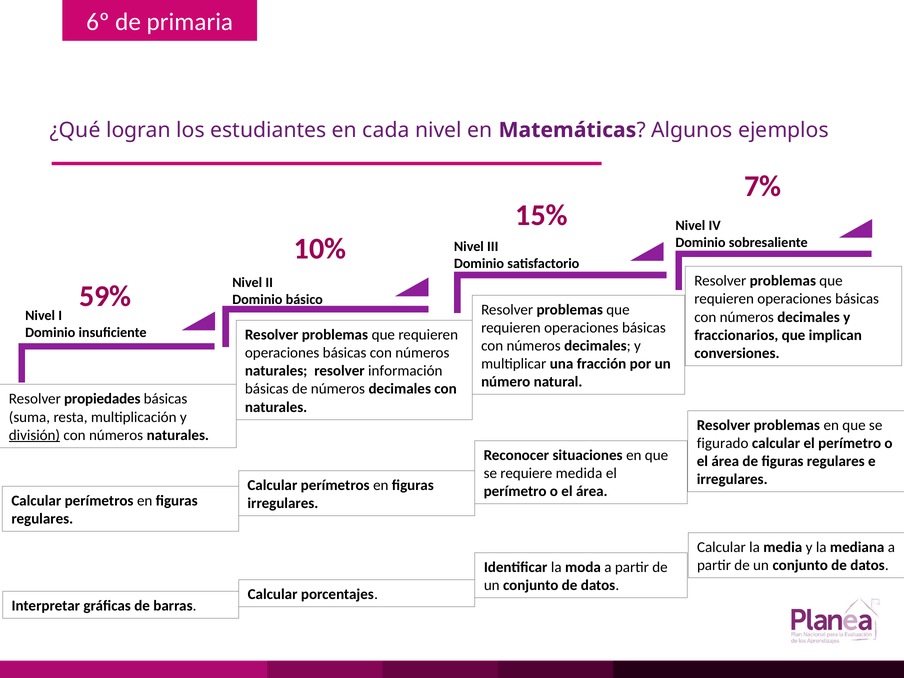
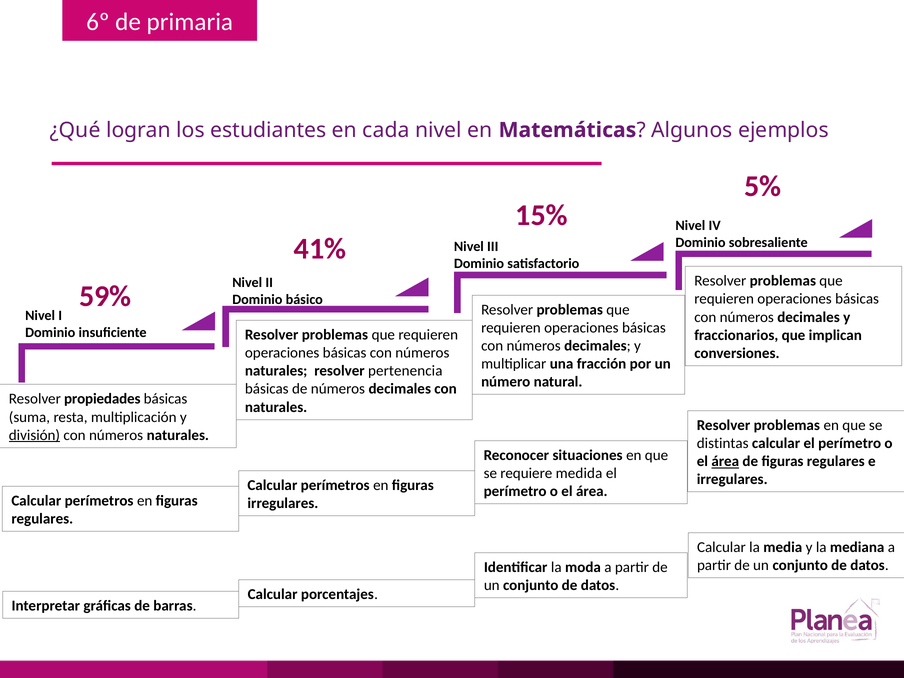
7%: 7% -> 5% (763, 186)
10%: 10% -> 41% (320, 249)
información: información -> pertenencia (405, 371)
figurado: figurado -> distintas (723, 443)
área underline: none -> present (725, 461)
